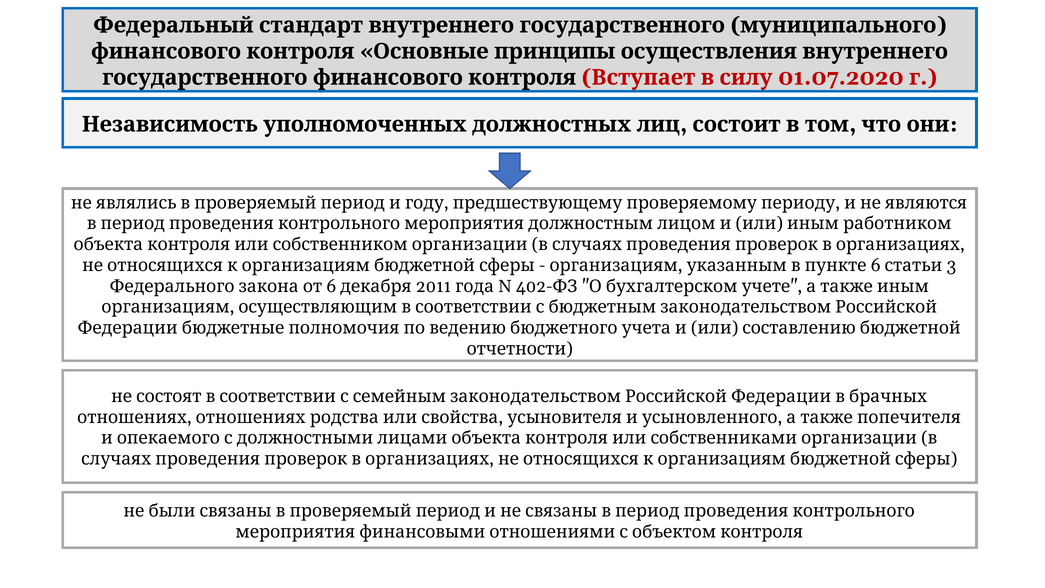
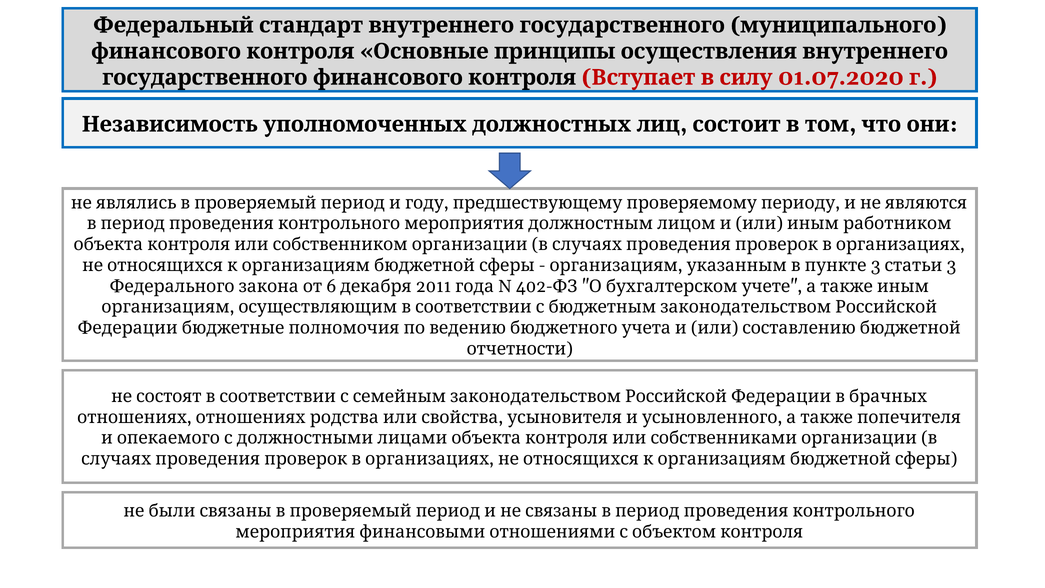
6: 6 -> 3 (876, 265)
